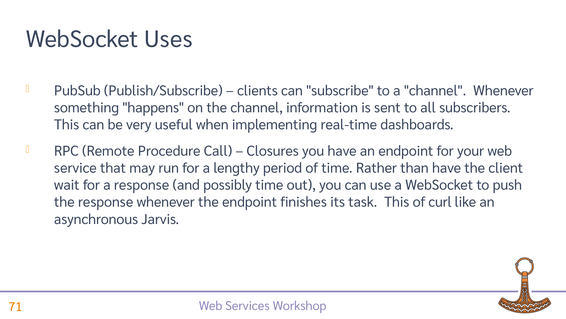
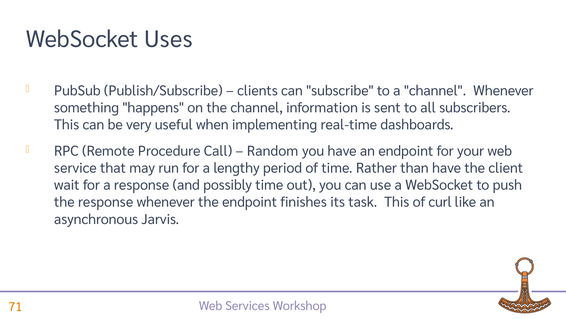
Closures: Closures -> Random (273, 151)
